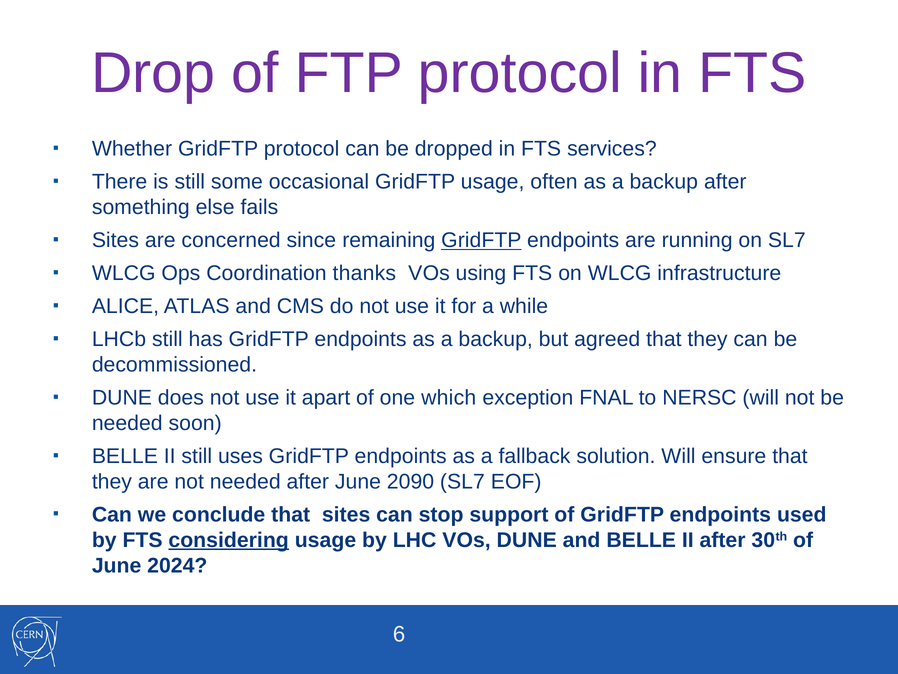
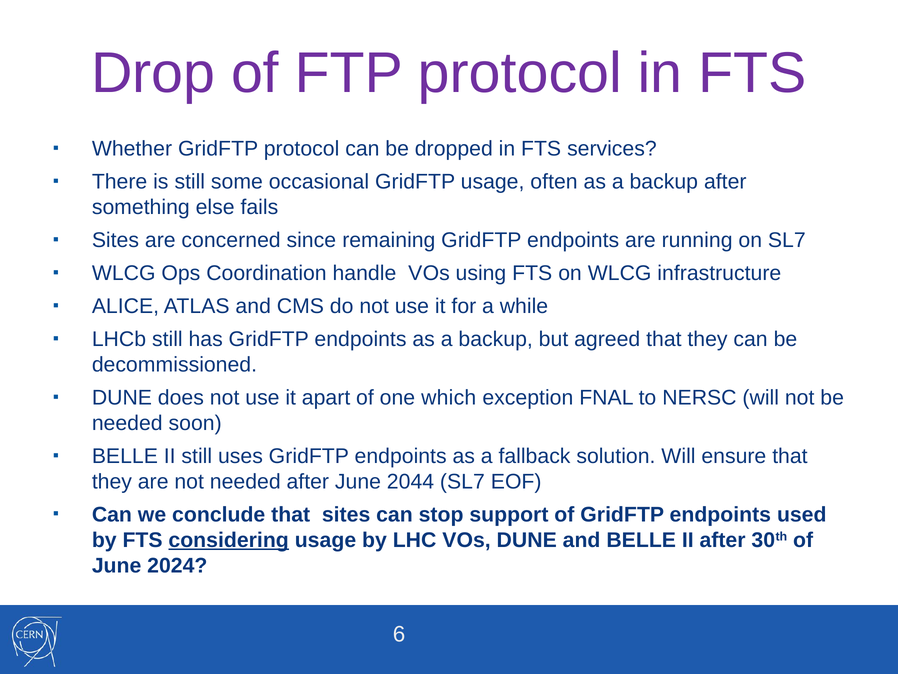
GridFTP underline: present -> none (481, 240)
thanks: thanks -> handle (364, 273)
2090: 2090 -> 2044 (410, 481)
